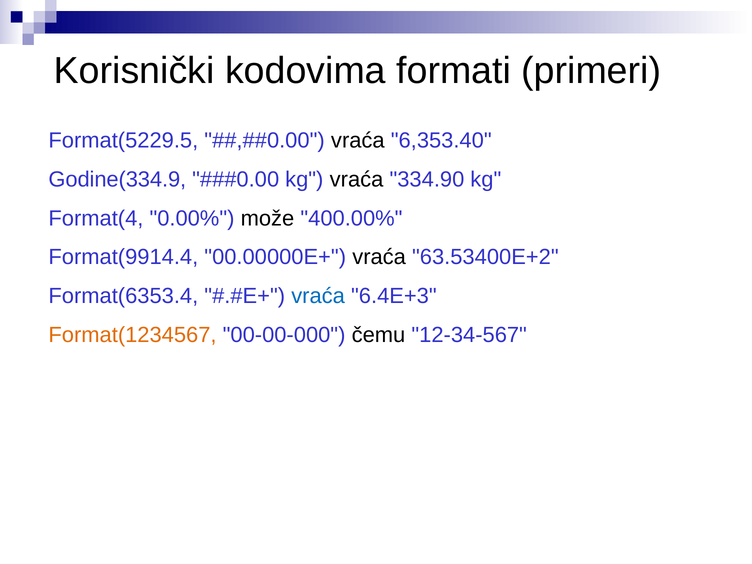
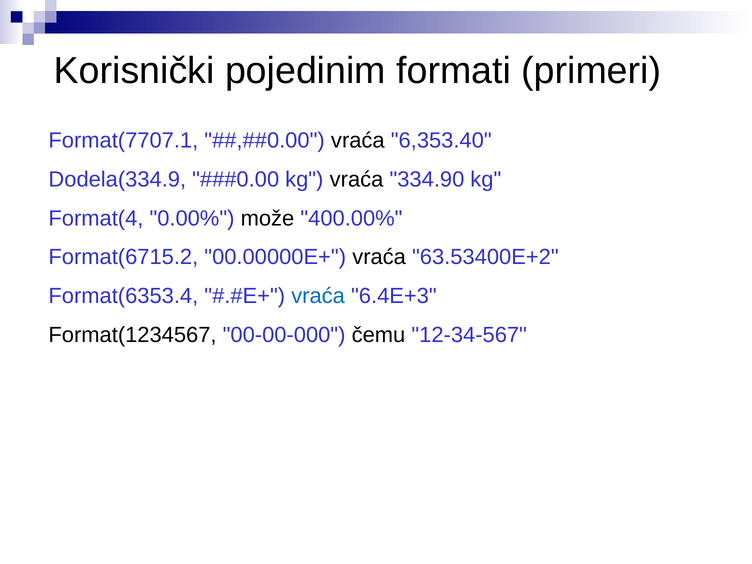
kodovima: kodovima -> pojedinim (305, 71)
Format(5229.5: Format(5229.5 -> Format(7707.1 (123, 141)
Godine(334.9: Godine(334.9 -> Dodela(334.9 (117, 179)
Format(9914.4: Format(9914.4 -> Format(6715.2 (123, 257)
Format(1234567 colour: orange -> black (133, 335)
